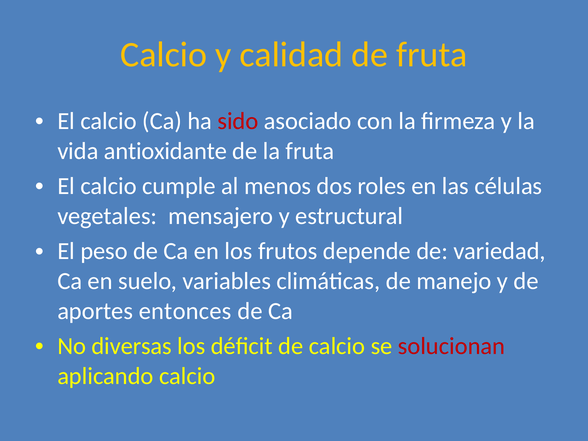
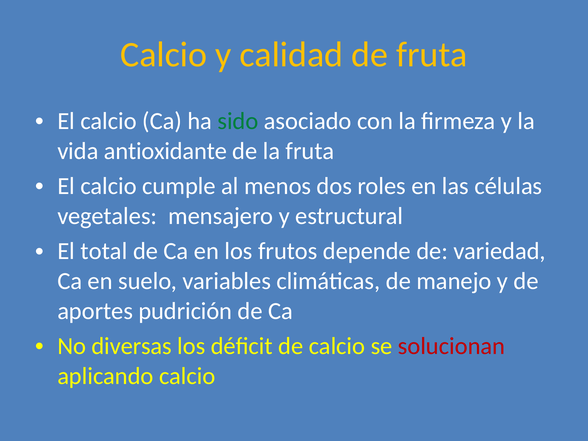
sido colour: red -> green (238, 121)
peso: peso -> total (104, 251)
entonces: entonces -> pudrición (185, 311)
